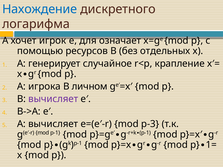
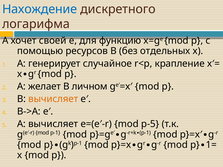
игрок: игрок -> своей (53, 41)
означает: означает -> функцию (120, 41)
игрока: игрока -> желает (45, 87)
вычисляет colour: purple -> orange (53, 99)
p-3: p-3 -> p-5 (150, 124)
